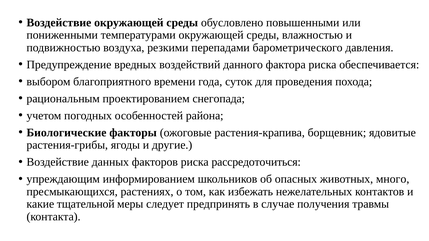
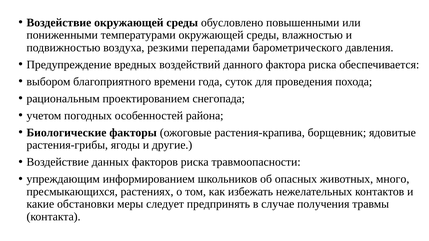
рассредоточиться: рассредоточиться -> травмоопасности (256, 162)
тщательной: тщательной -> обстановки (86, 204)
